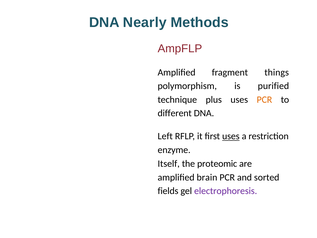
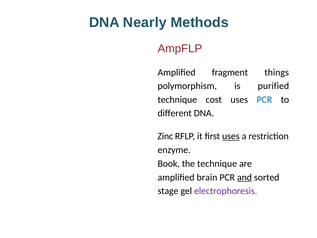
plus: plus -> cost (214, 100)
PCR colour: orange -> blue (264, 100)
Left: Left -> Zinc (165, 136)
Itself: Itself -> Book (169, 163)
the proteomic: proteomic -> technique (217, 163)
and underline: none -> present (244, 177)
fields: fields -> stage (168, 191)
